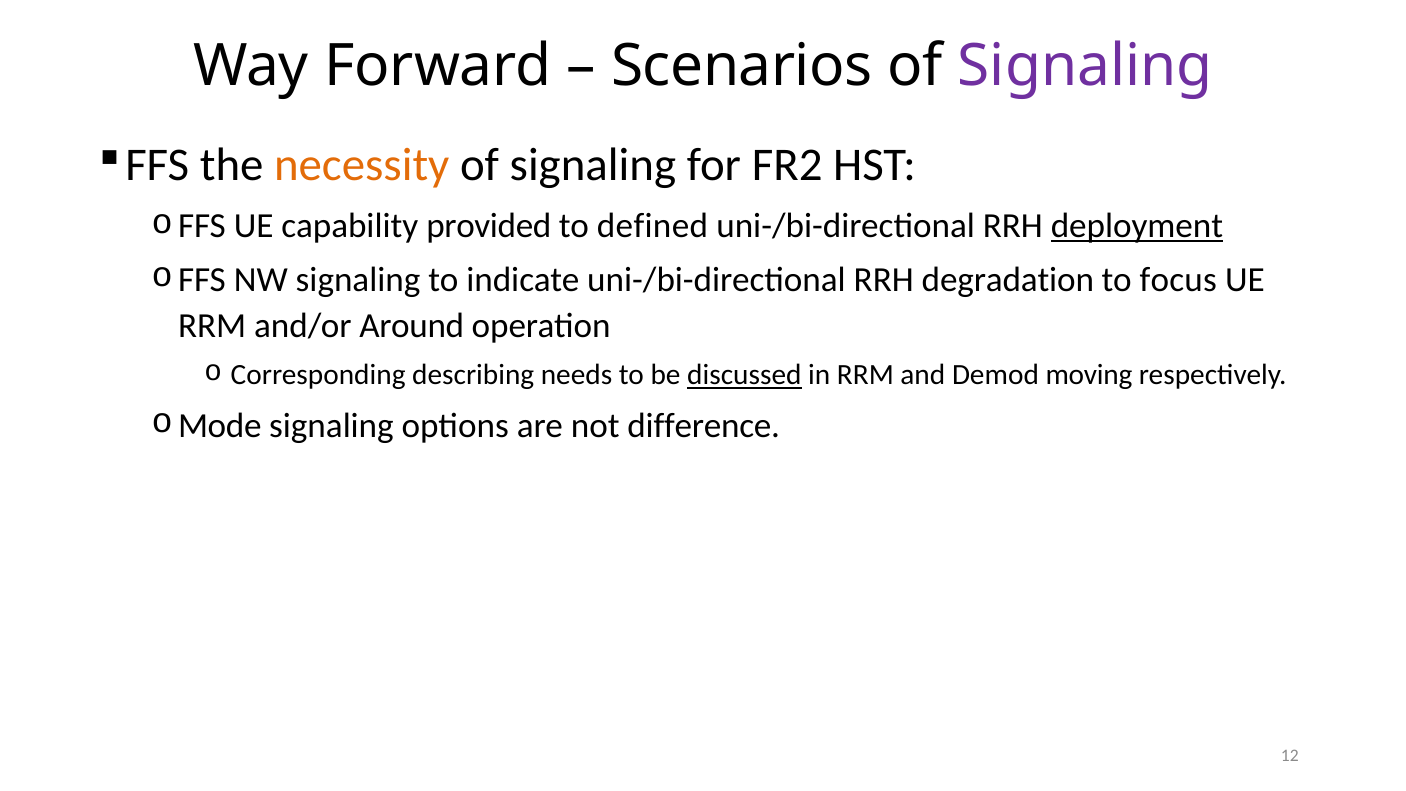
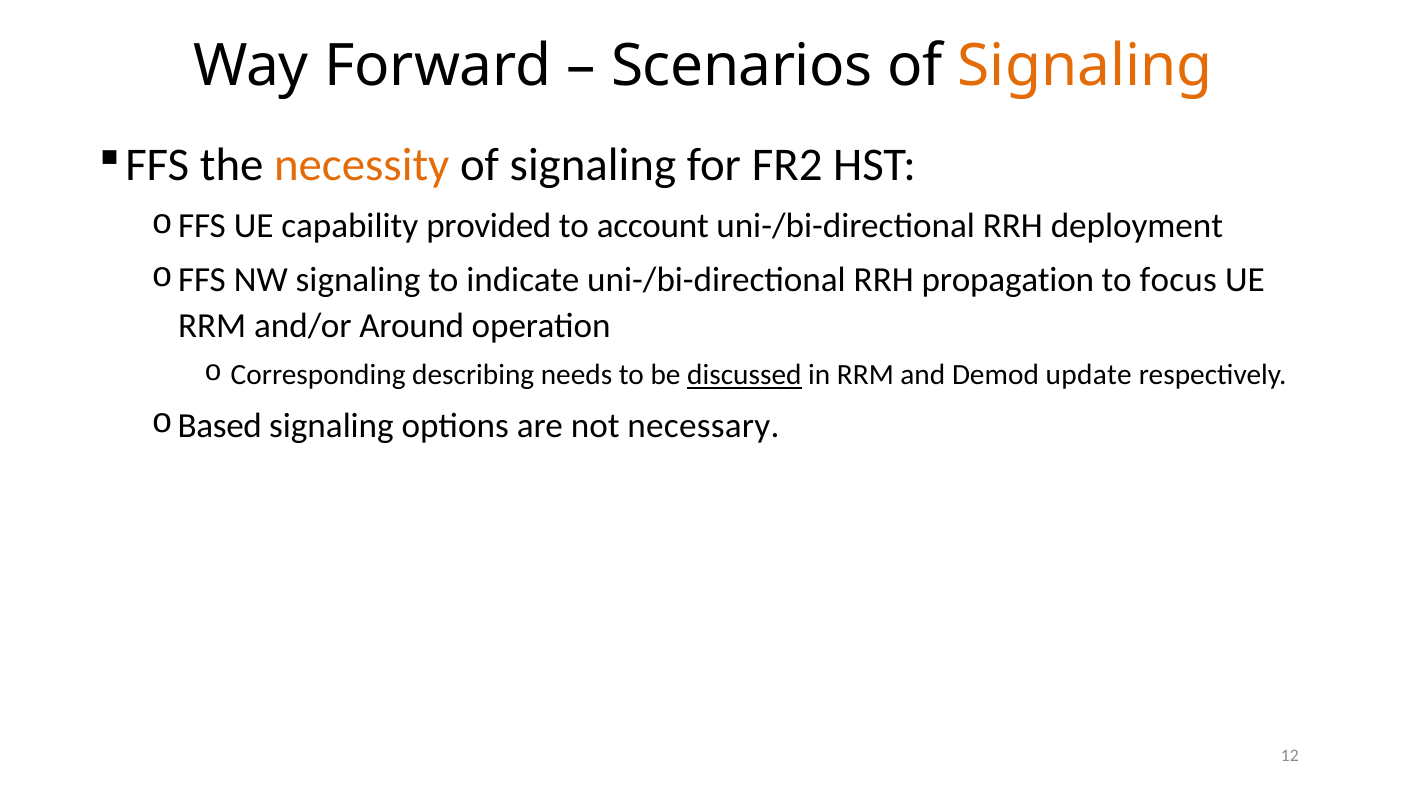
Signaling colour: purple -> orange (1085, 66)
defined: defined -> account (653, 226)
deployment underline: present -> none (1137, 226)
degradation: degradation -> propagation (1008, 280)
moving: moving -> update (1089, 375)
Mode: Mode -> Based (220, 426)
difference: difference -> necessary (703, 426)
